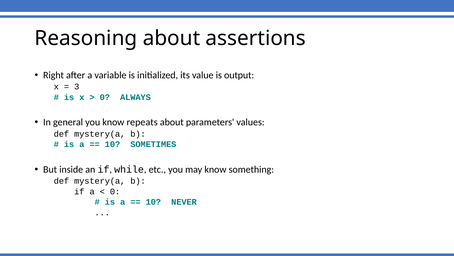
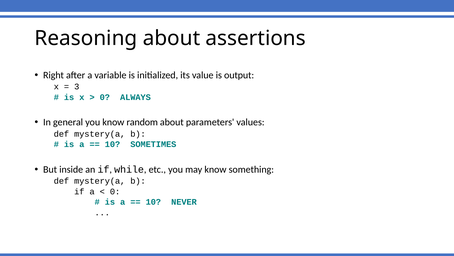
repeats: repeats -> random (142, 122)
